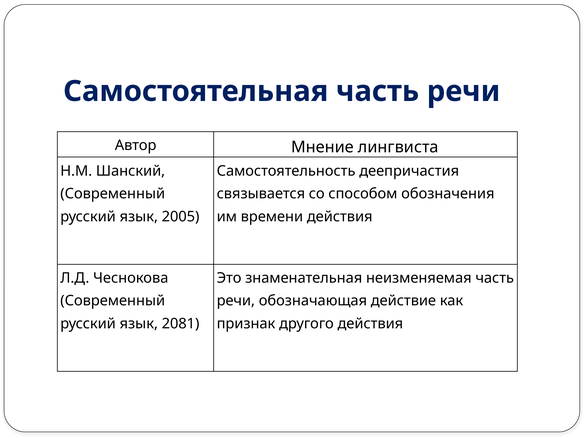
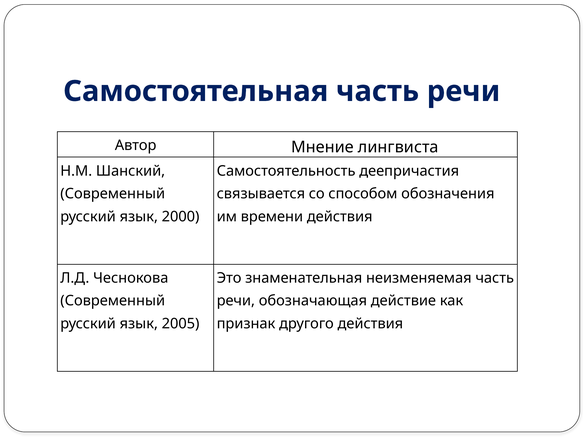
2005: 2005 -> 2000 (181, 217)
2081: 2081 -> 2005 (181, 324)
